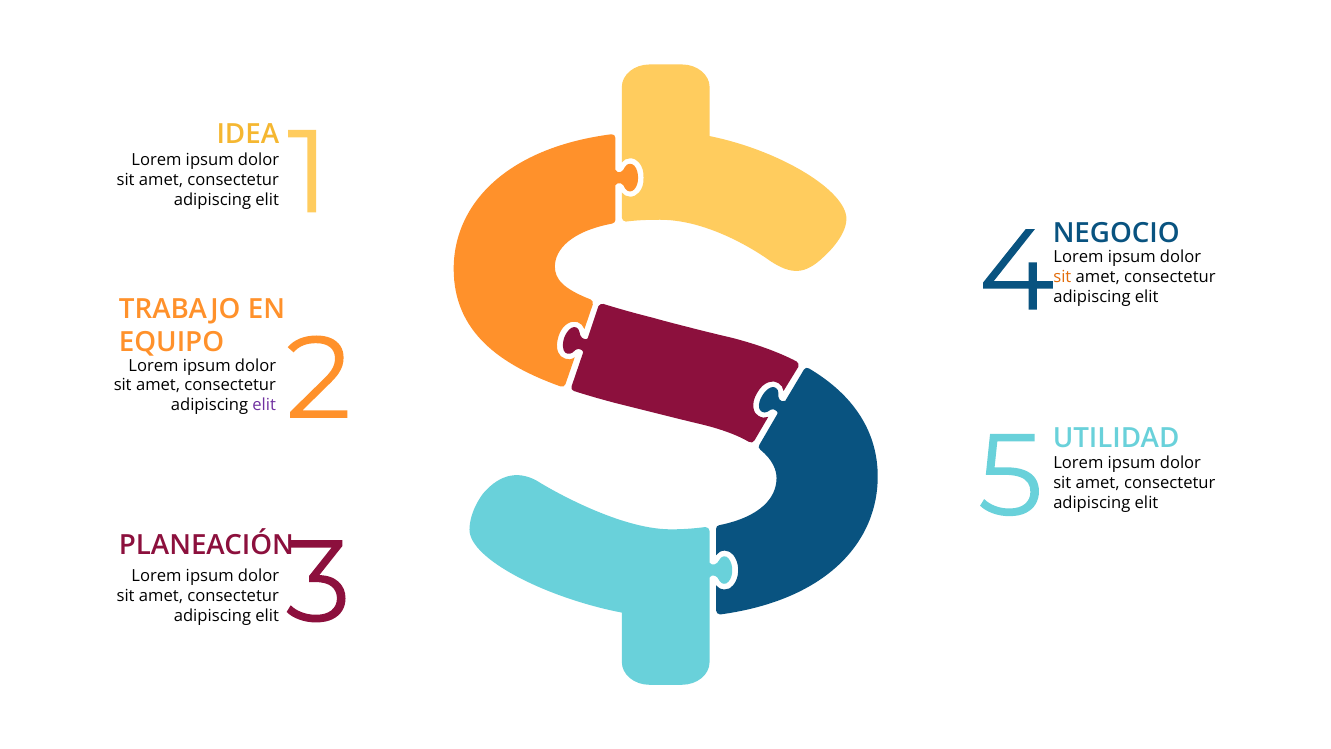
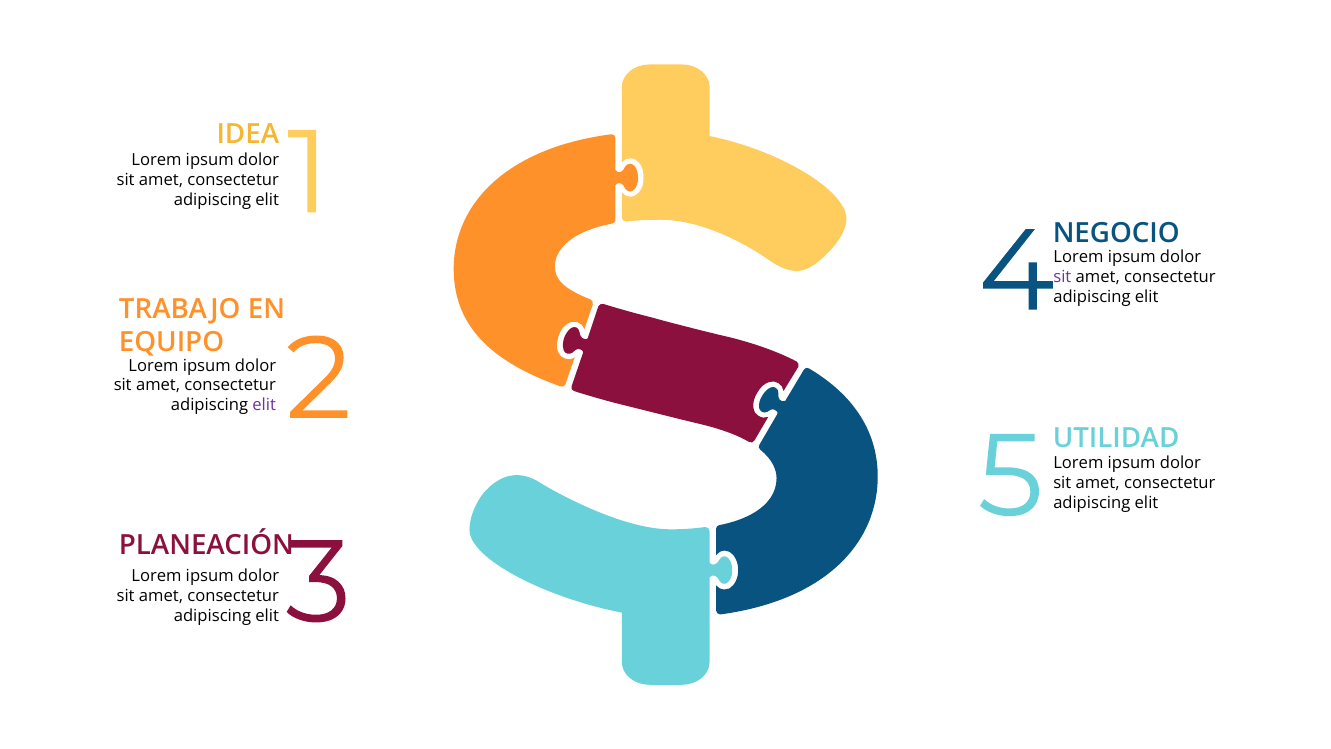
sit colour: orange -> purple (1062, 277)
